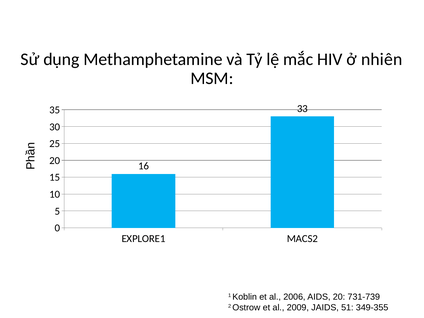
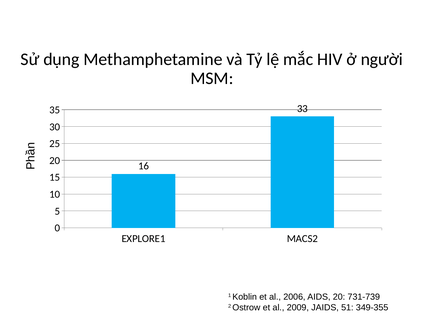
nhiên: nhiên -> người (382, 59)
